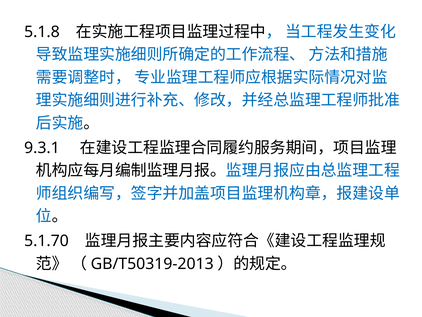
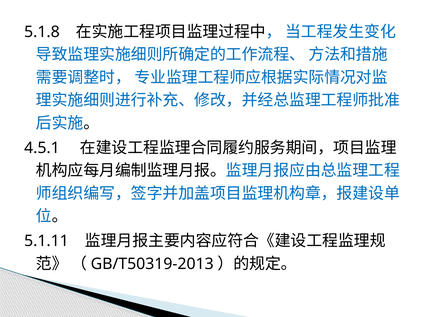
9.3.1: 9.3.1 -> 4.5.1 (42, 148)
5.1.70: 5.1.70 -> 5.1.11 (46, 241)
